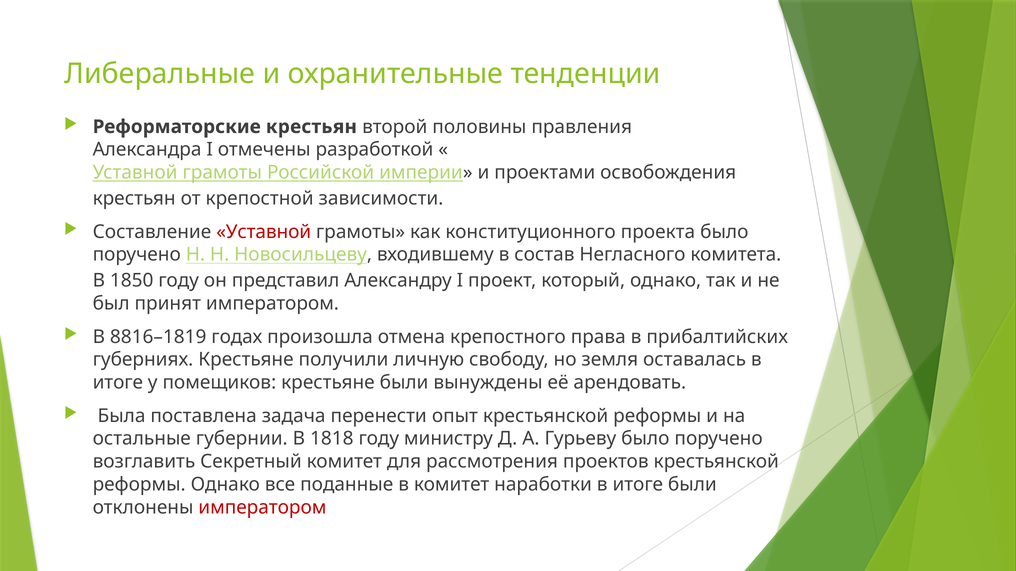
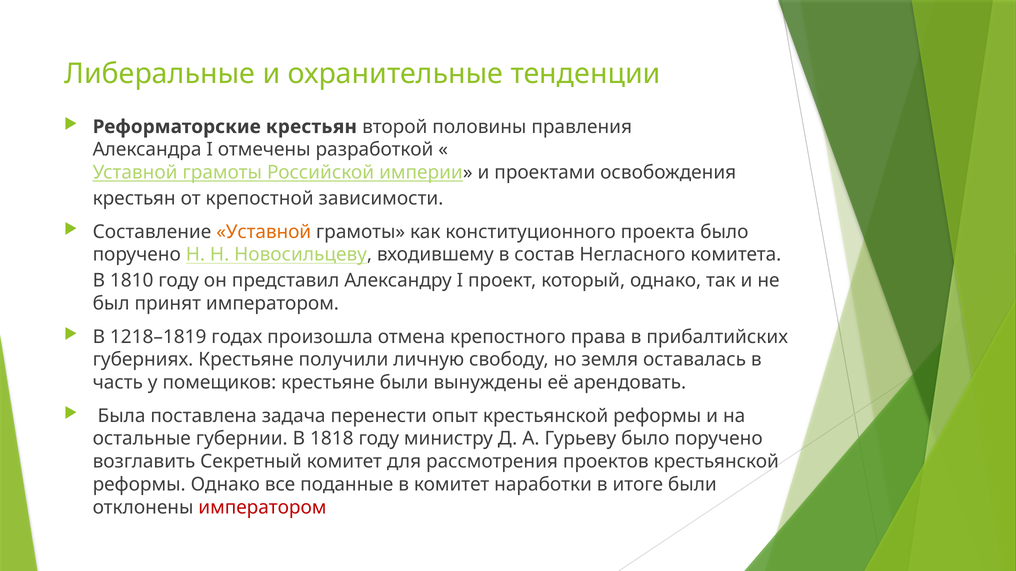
Уставной colour: red -> orange (264, 232)
1850: 1850 -> 1810 (132, 281)
8816–1819: 8816–1819 -> 1218–1819 (158, 337)
итоге: итоге -> часть (118, 383)
